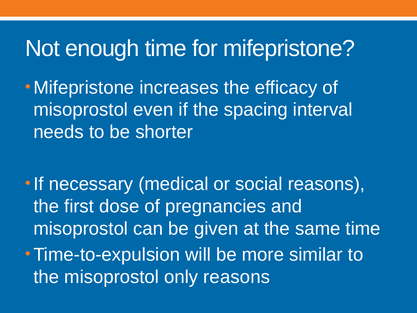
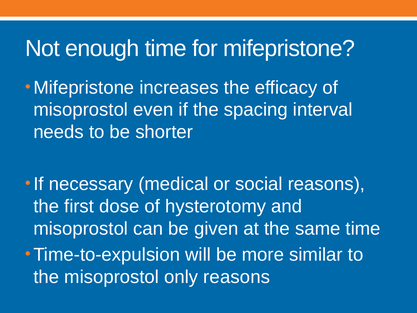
pregnancies: pregnancies -> hysterotomy (216, 206)
